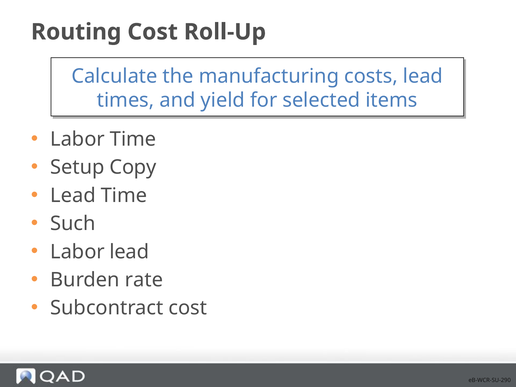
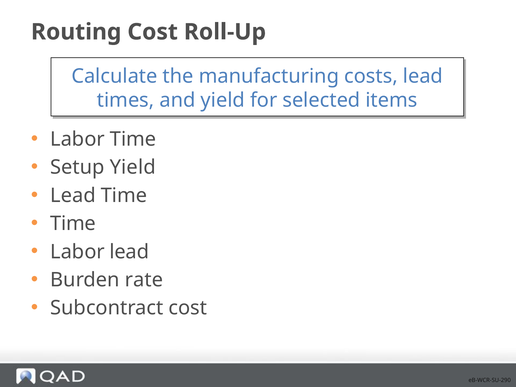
Setup Copy: Copy -> Yield (133, 167)
Such: Such -> Time (73, 224)
